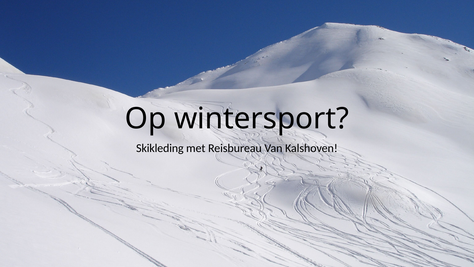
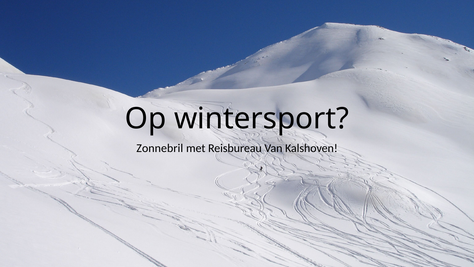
Skikleding: Skikleding -> Zonnebril (160, 148)
